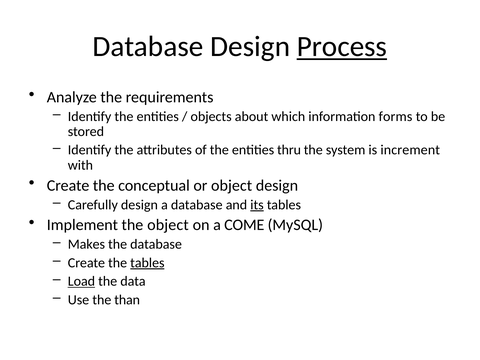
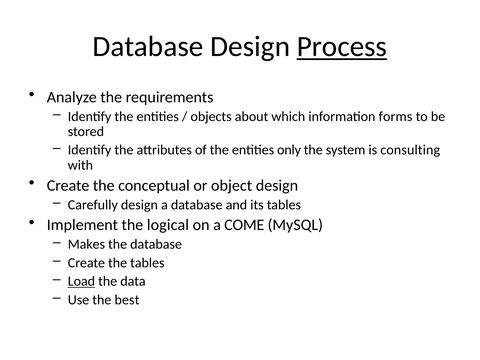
thru: thru -> only (289, 150)
increment: increment -> consulting (410, 150)
its underline: present -> none (257, 205)
the object: object -> logical (168, 225)
tables underline: present -> none (147, 263)
than: than -> best (127, 300)
